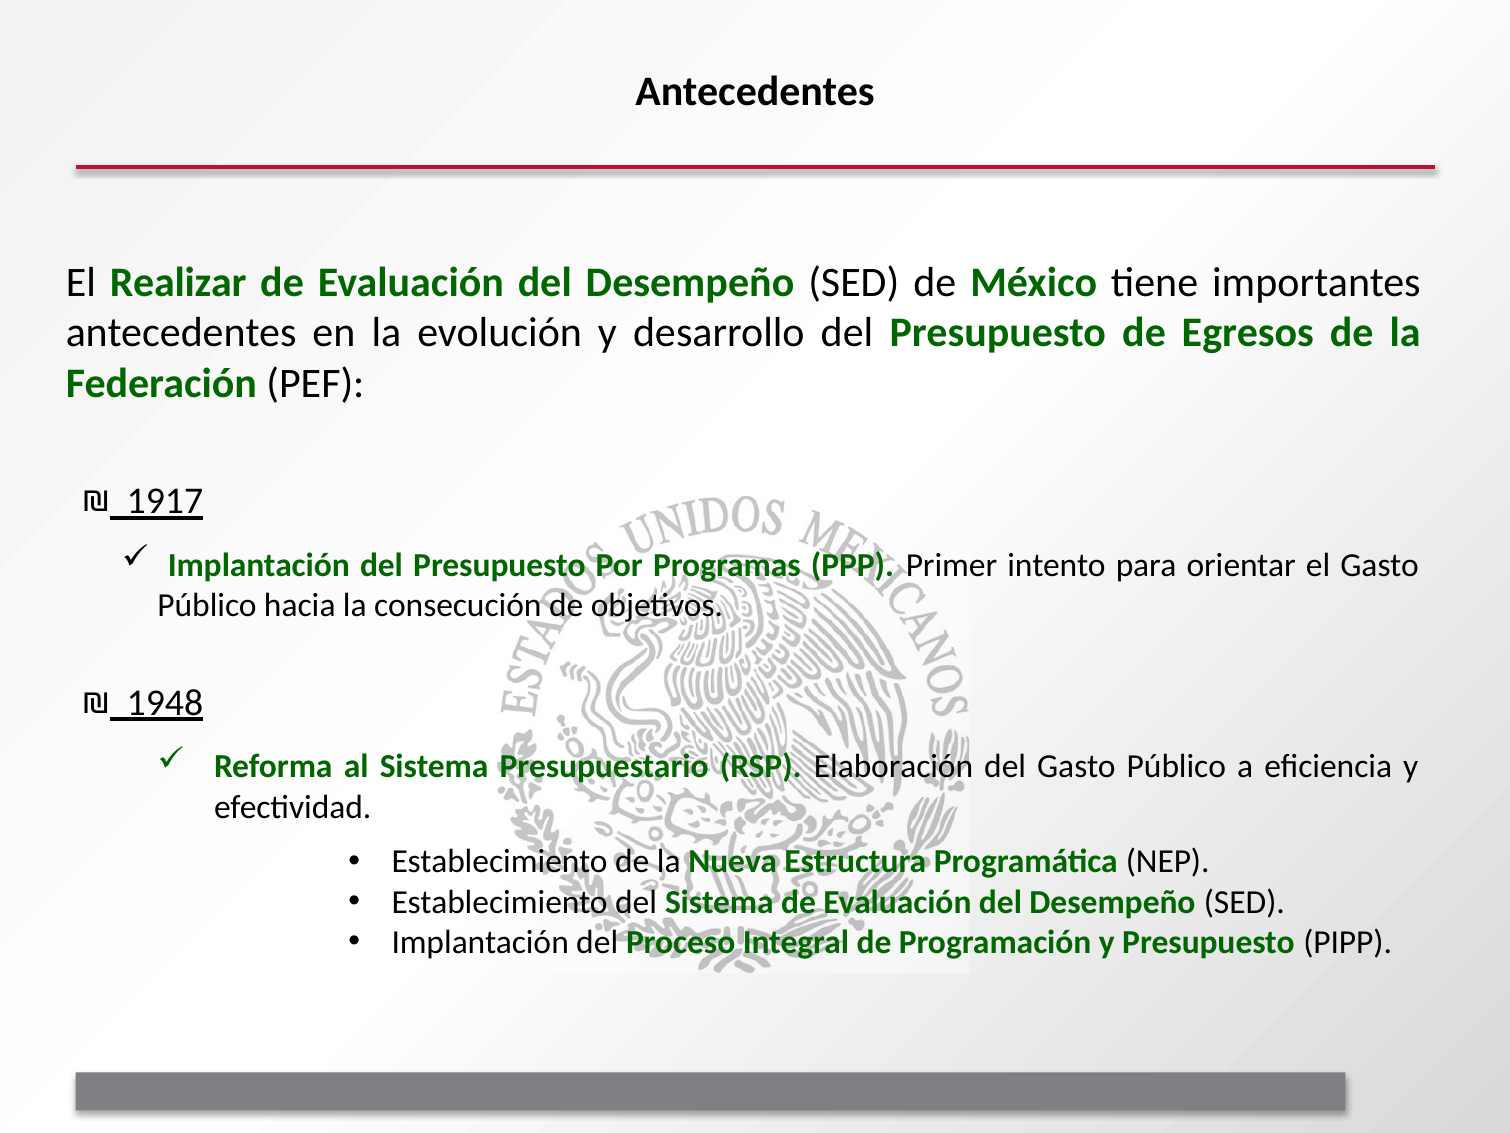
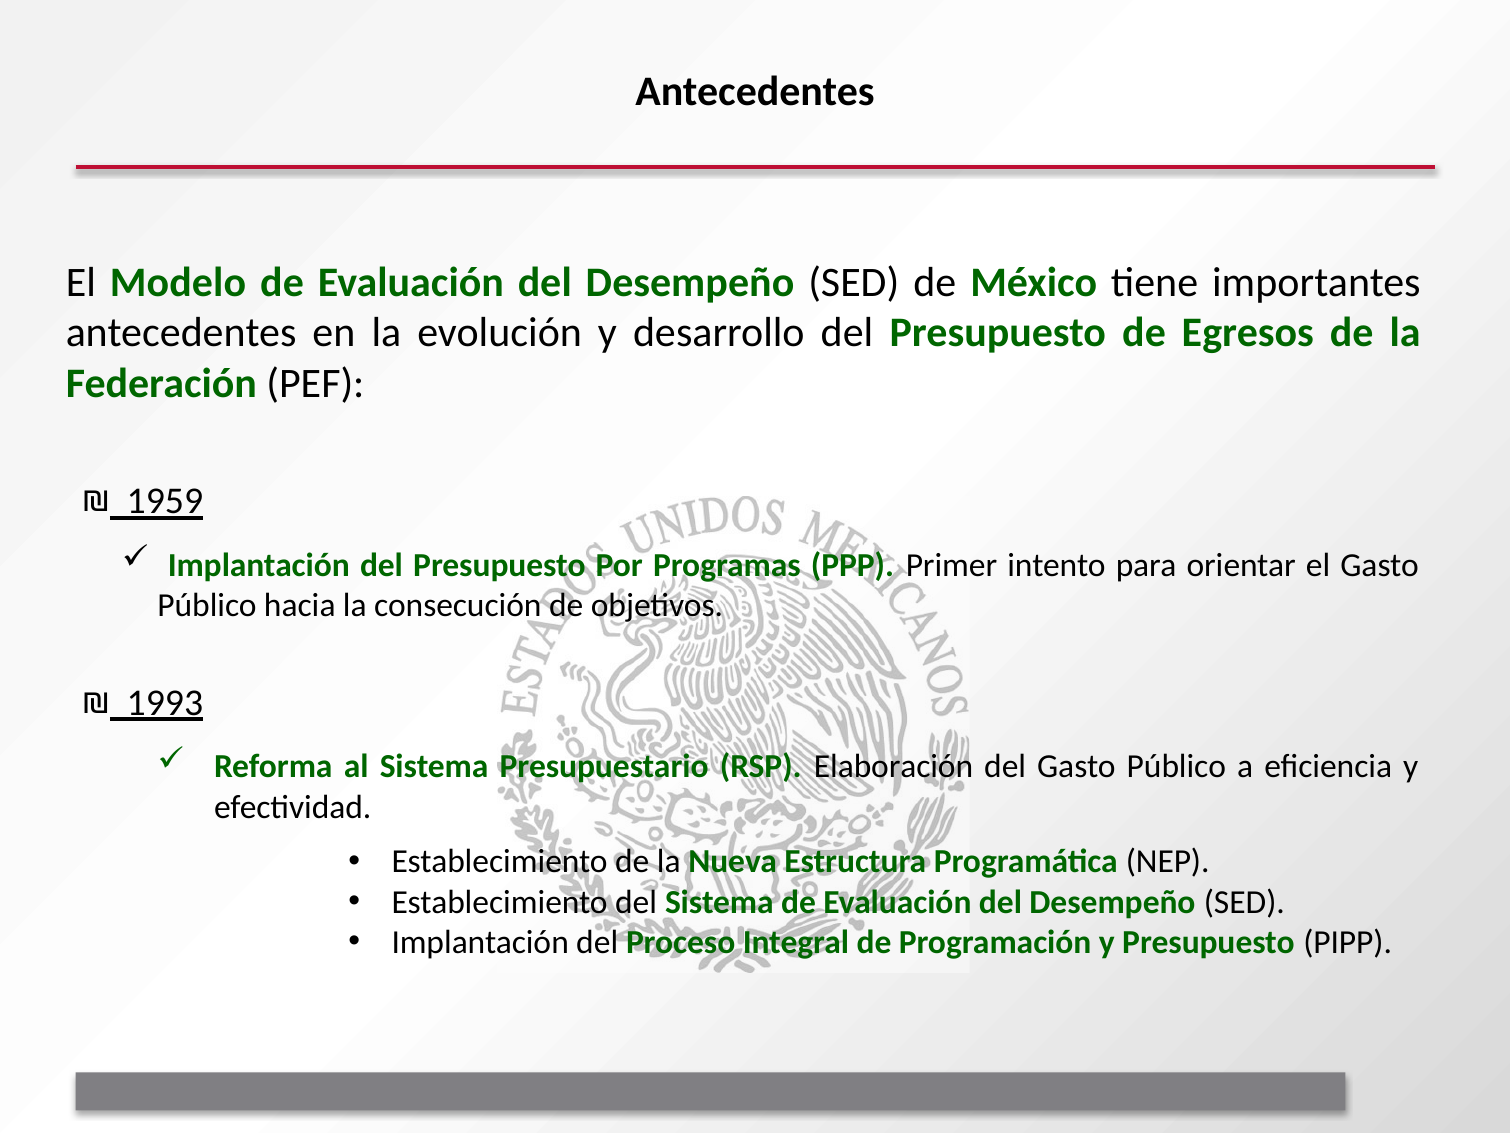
Realizar: Realizar -> Modelo (178, 283)
1917: 1917 -> 1959 (165, 501)
1948: 1948 -> 1993 (165, 703)
